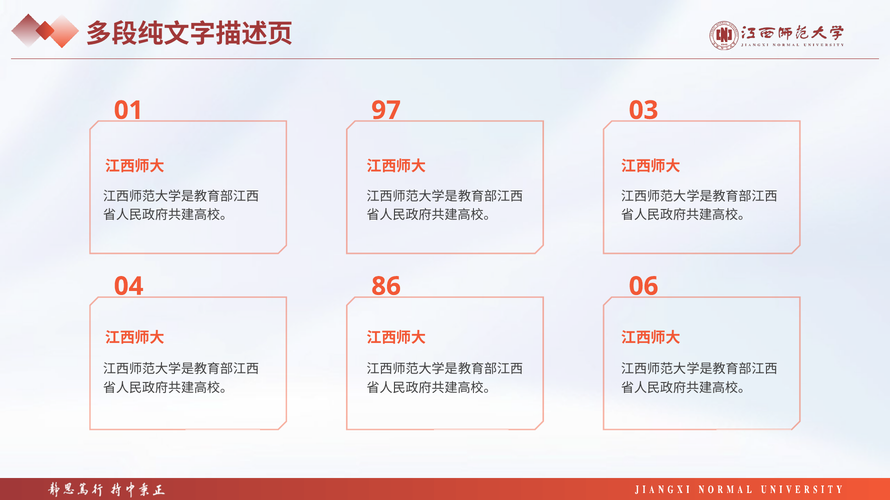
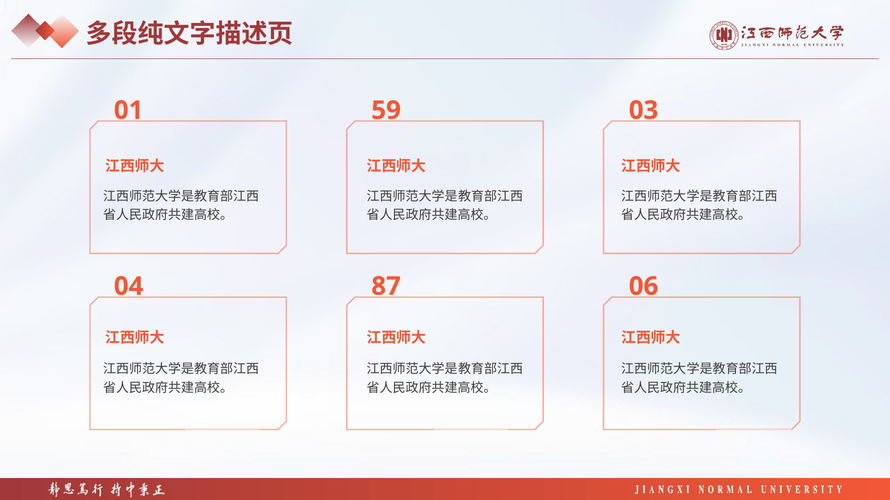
97: 97 -> 59 (386, 110)
86: 86 -> 87 (386, 287)
